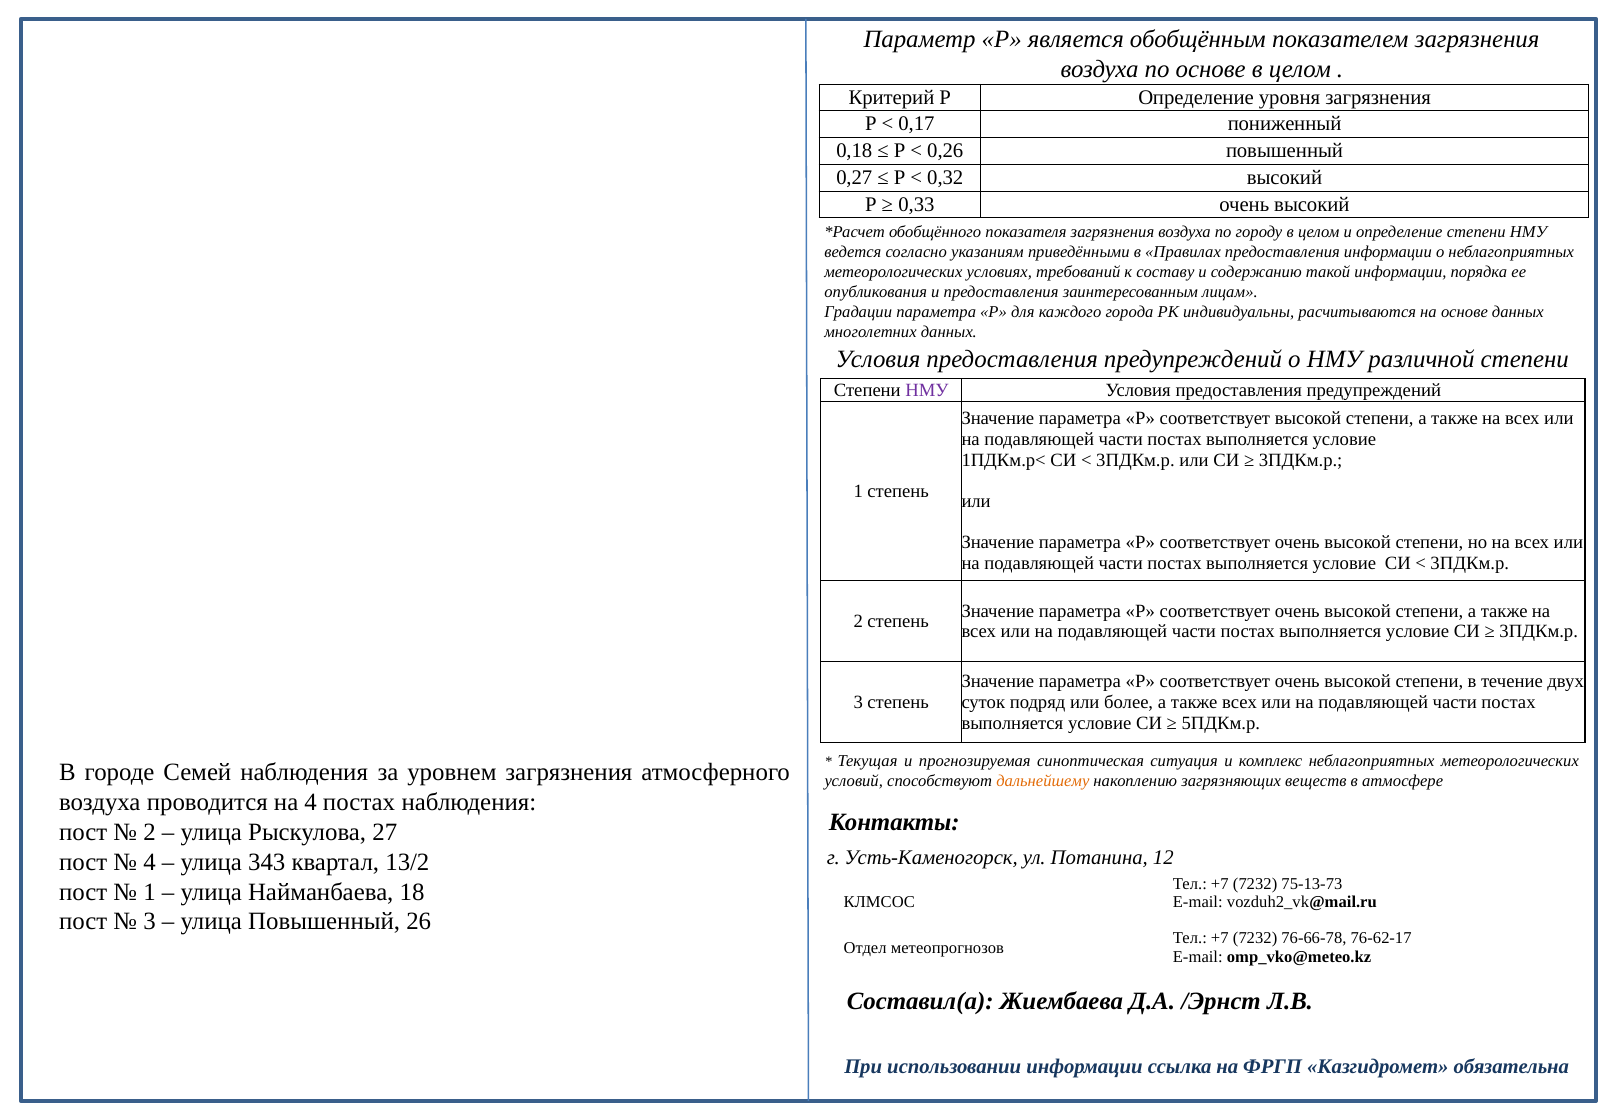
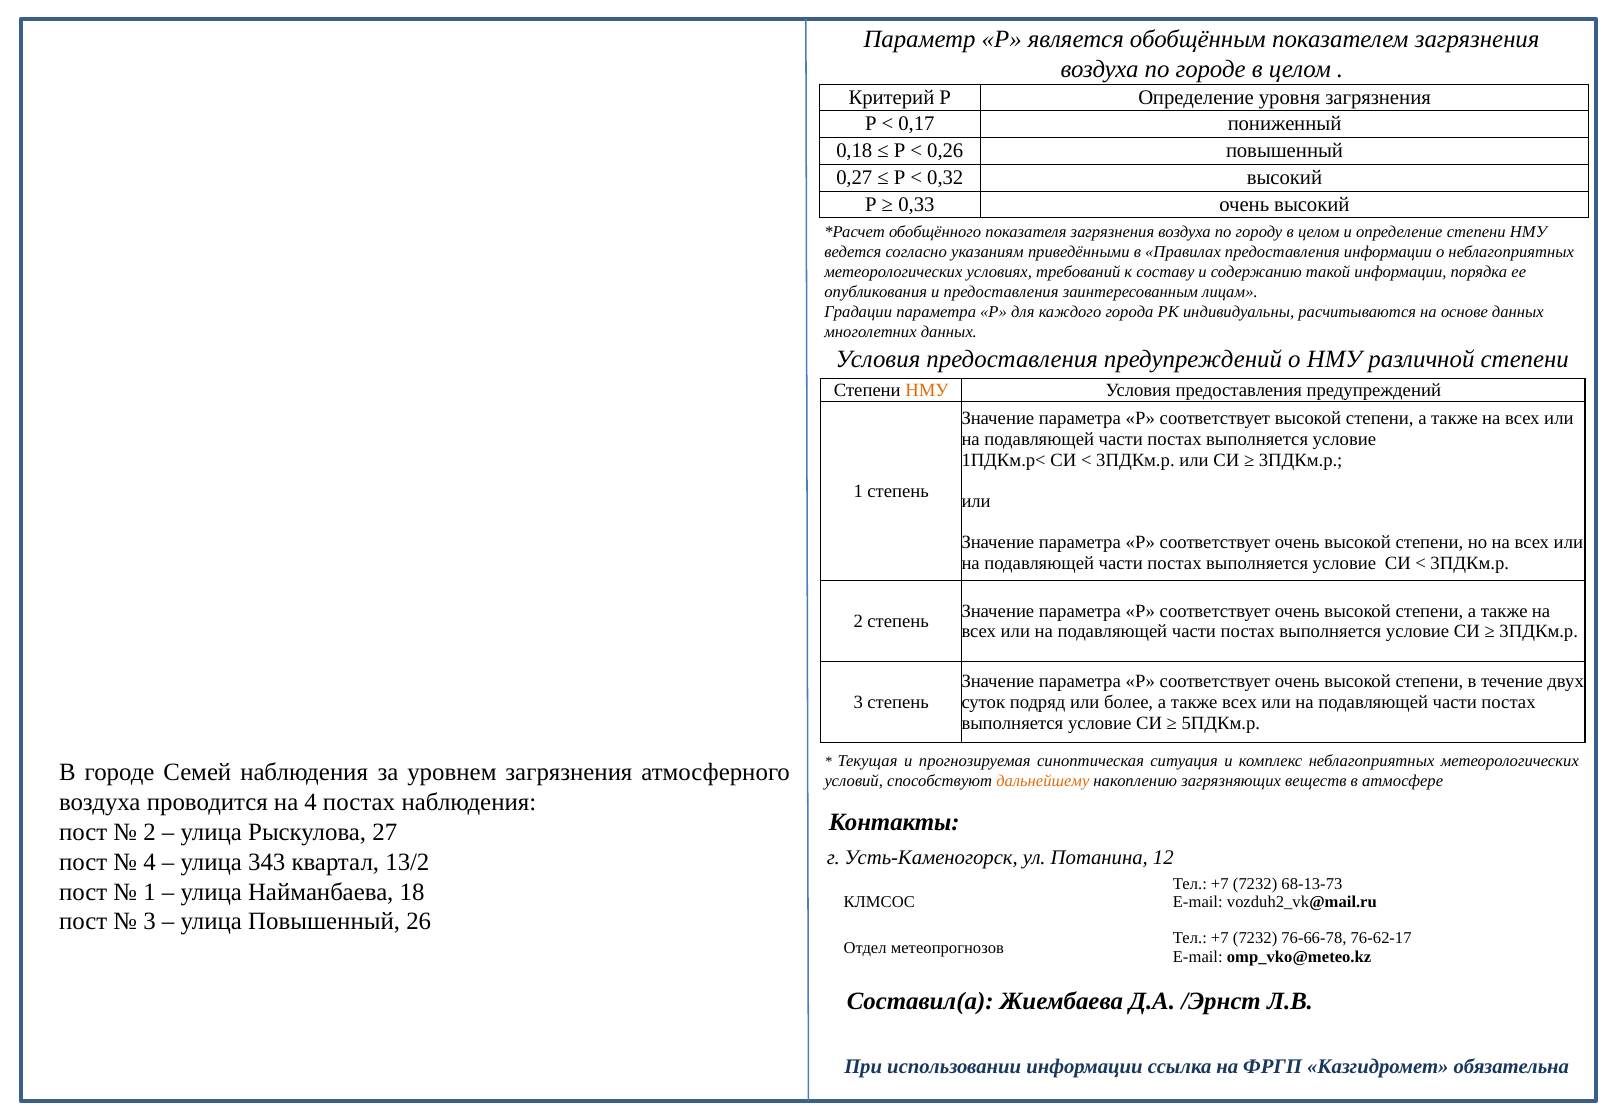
по основе: основе -> городе (1211, 69)
НМУ colour: purple -> orange (927, 390)
75-13-73: 75-13-73 -> 68-13-73 (1312, 883)
